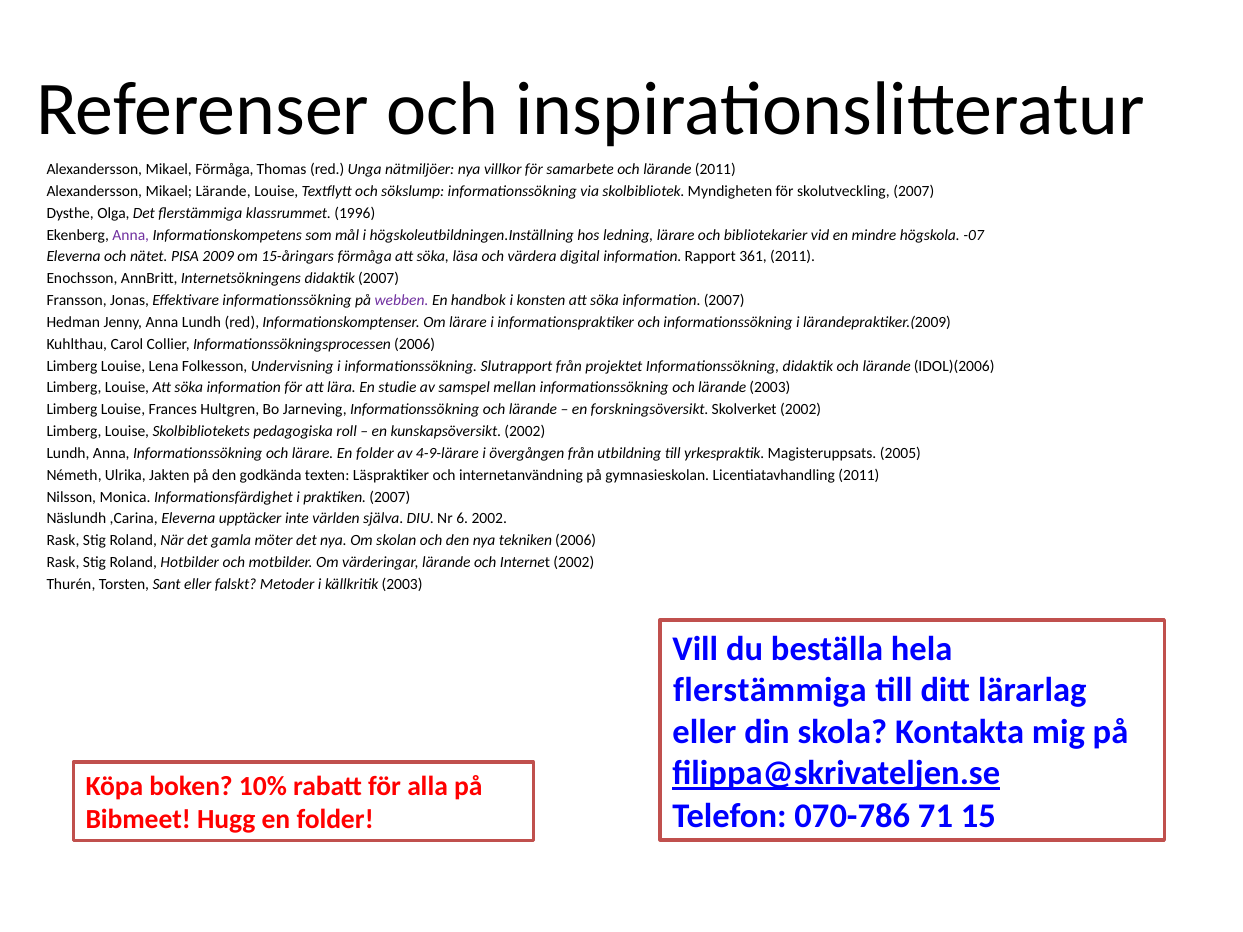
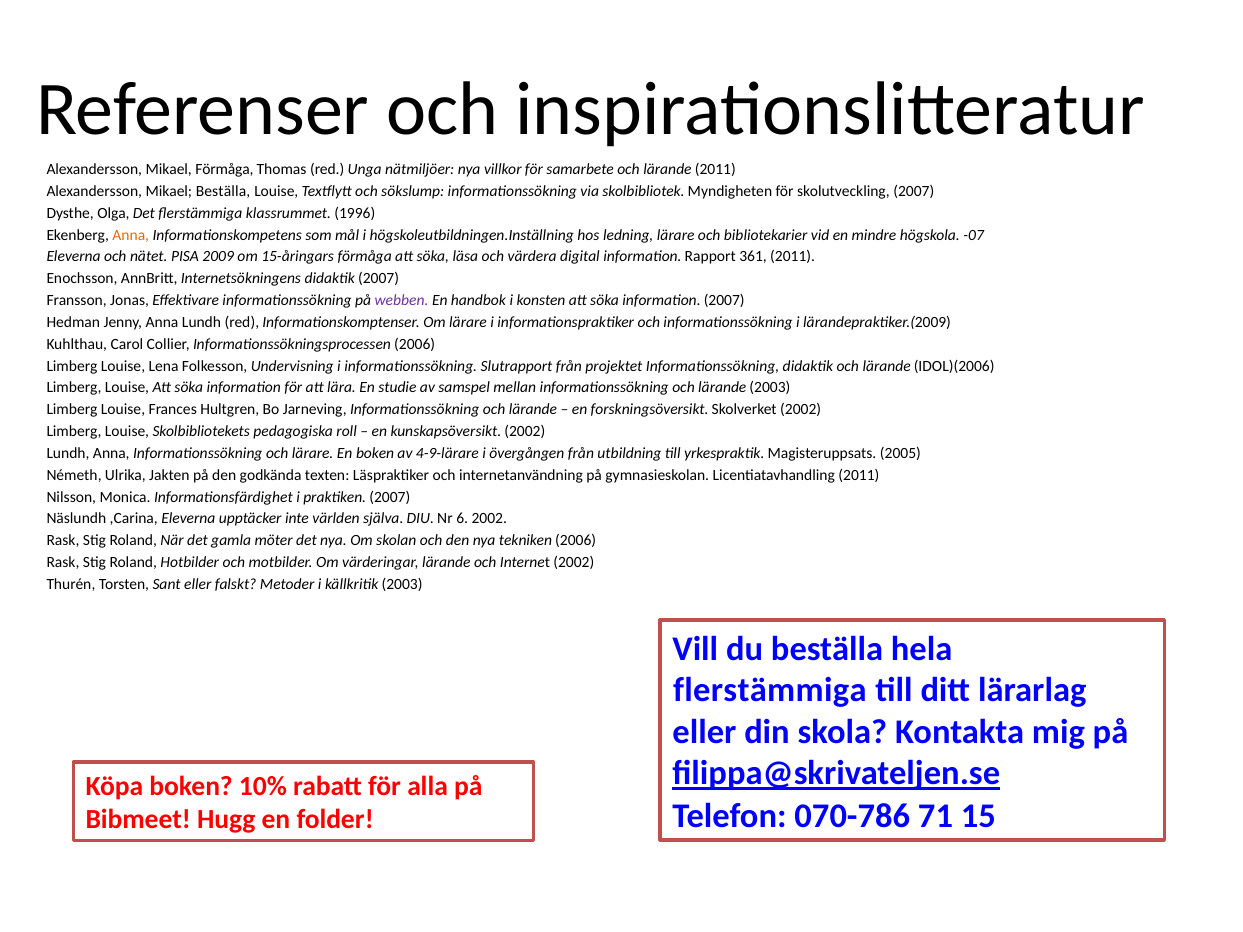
Mikael Lärande: Lärande -> Beställa (223, 191)
Anna colour: purple -> orange (131, 235)
lärare En folder: folder -> boken (375, 453)
